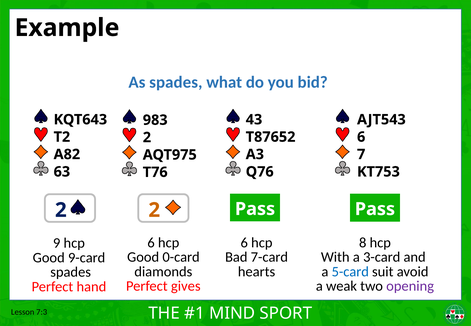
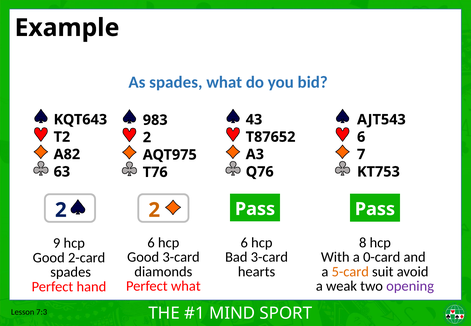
Good 0-card: 0-card -> 3-card (181, 257)
Bad 7-card: 7-card -> 3-card (269, 257)
3-card: 3-card -> 0-card (382, 257)
9-card: 9-card -> 2-card (87, 258)
5-card colour: blue -> orange (350, 272)
Perfect gives: gives -> what (186, 286)
